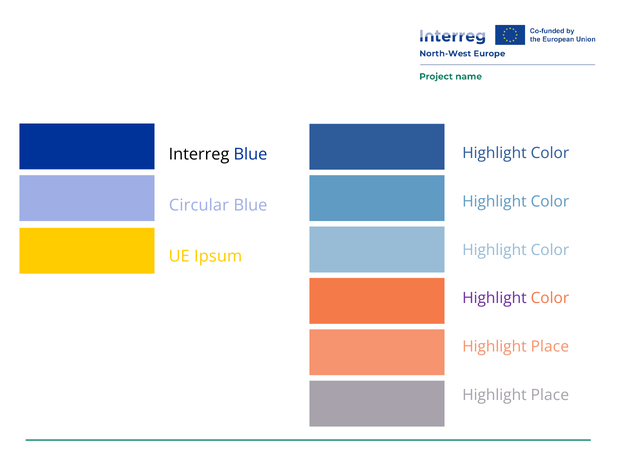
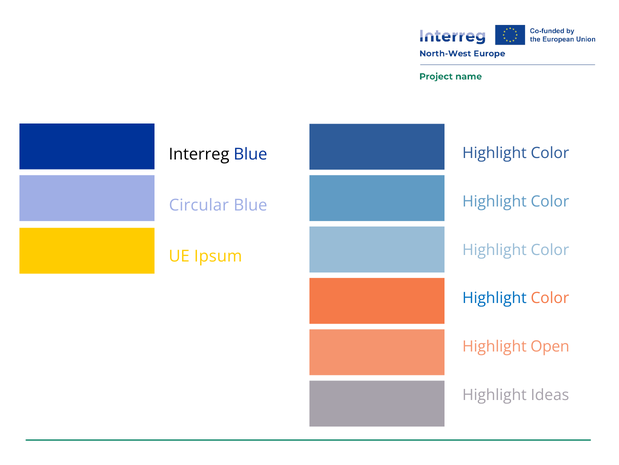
Highlight colour: purple -> blue (494, 298)
Place: Place -> Open (550, 346)
Place: Place -> Ideas (550, 394)
